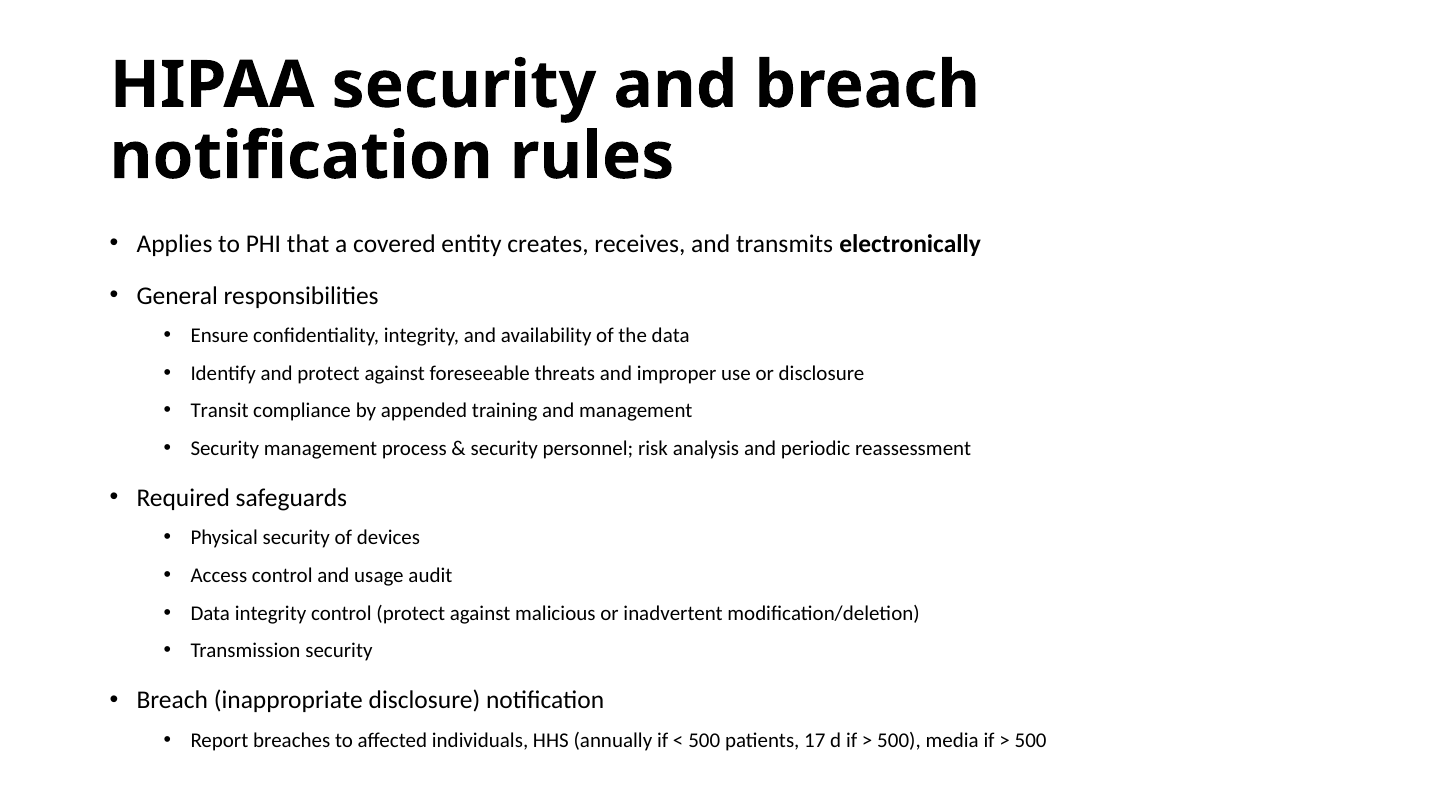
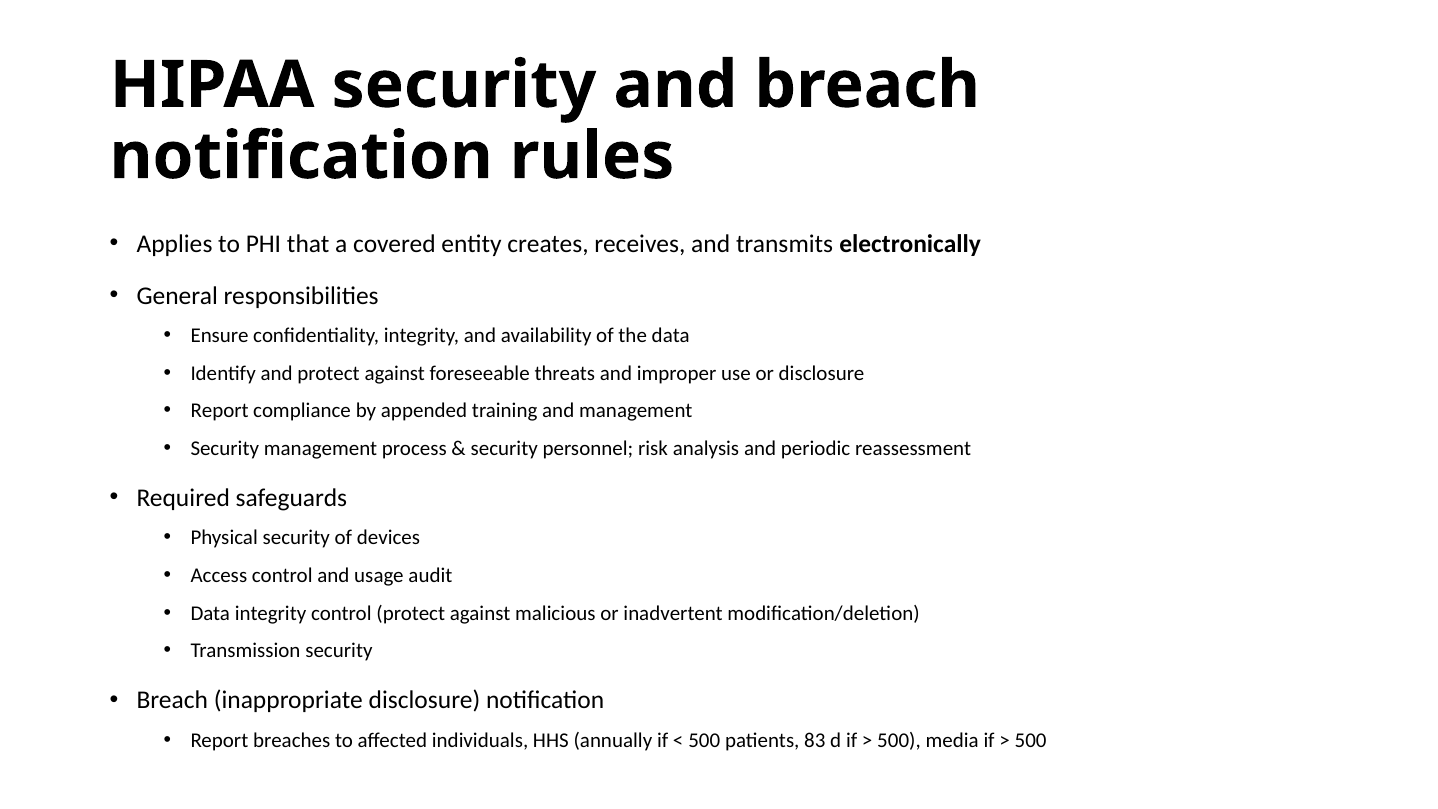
Transit: Transit -> Report (220, 411)
17: 17 -> 83 (815, 740)
